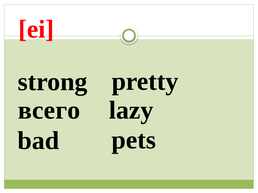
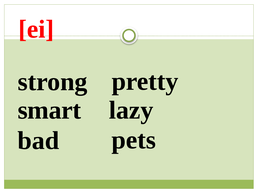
всего: всего -> smart (49, 110)
